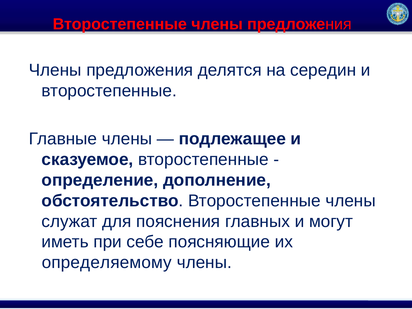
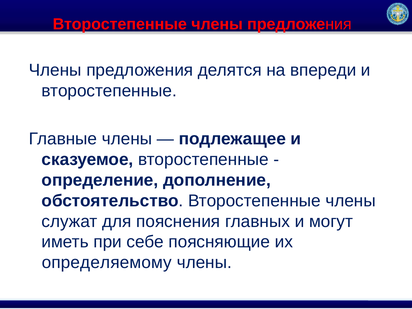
середин: середин -> впереди (323, 70)
